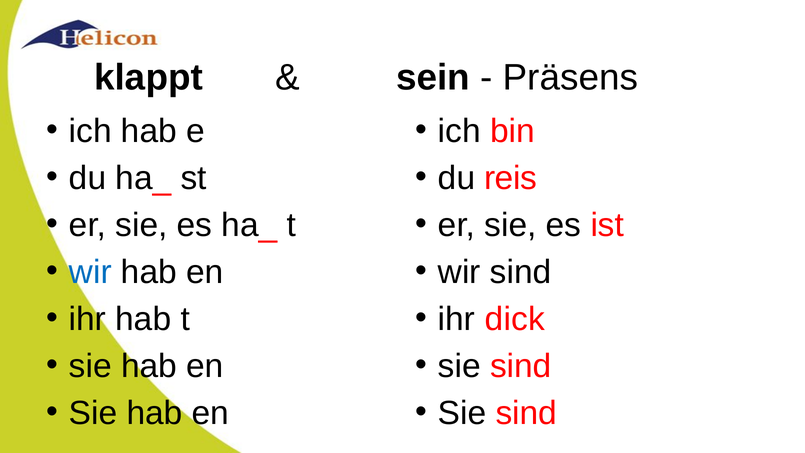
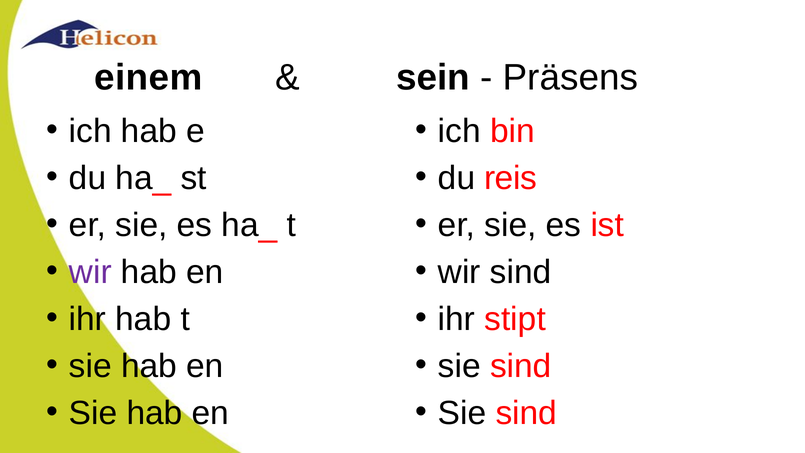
klappt: klappt -> einem (148, 77)
wir colour: blue -> purple (90, 272)
dick: dick -> stipt (515, 319)
